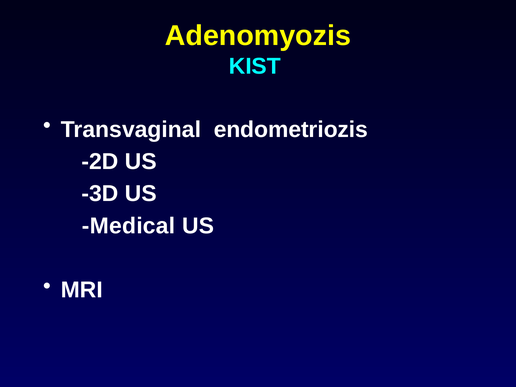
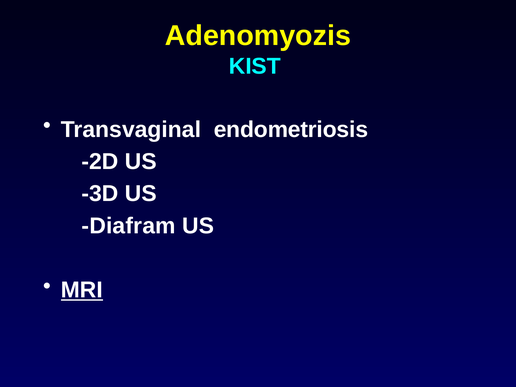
endometriozis: endometriozis -> endometriosis (291, 129)
Medical: Medical -> Diafram (129, 226)
MRI underline: none -> present (82, 290)
